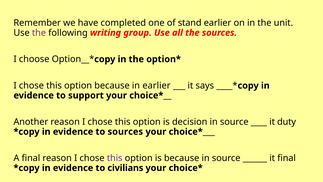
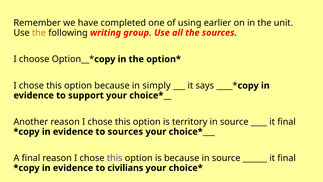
stand: stand -> using (190, 23)
the colour: purple -> orange (39, 33)
in earlier: earlier -> simply (157, 85)
decision: decision -> territory (190, 122)
duty: duty -> final (287, 122)
